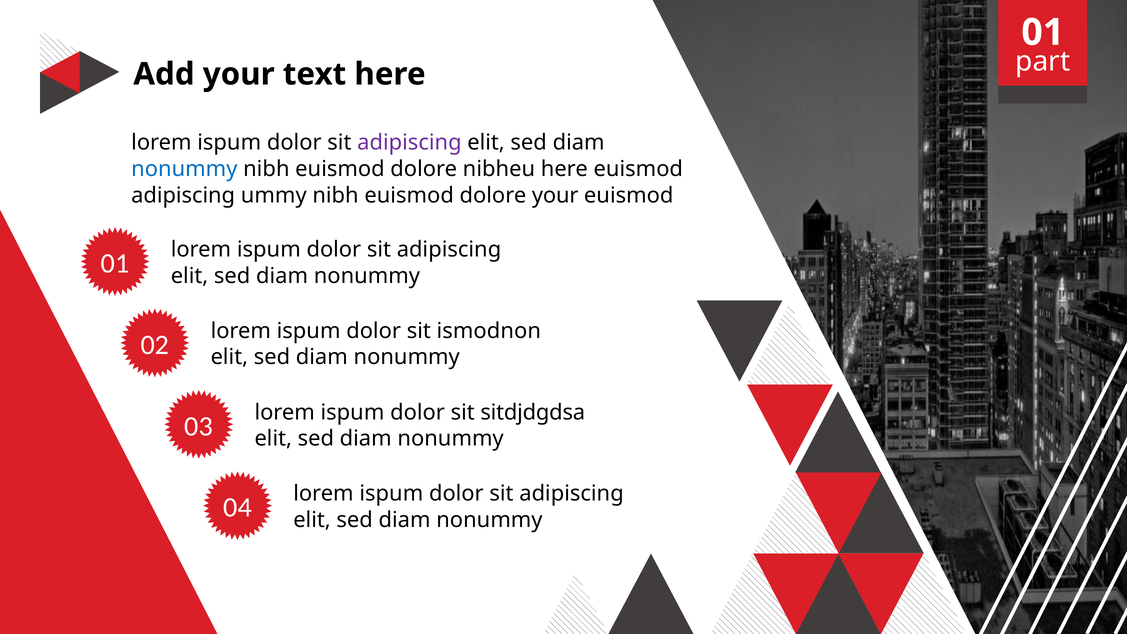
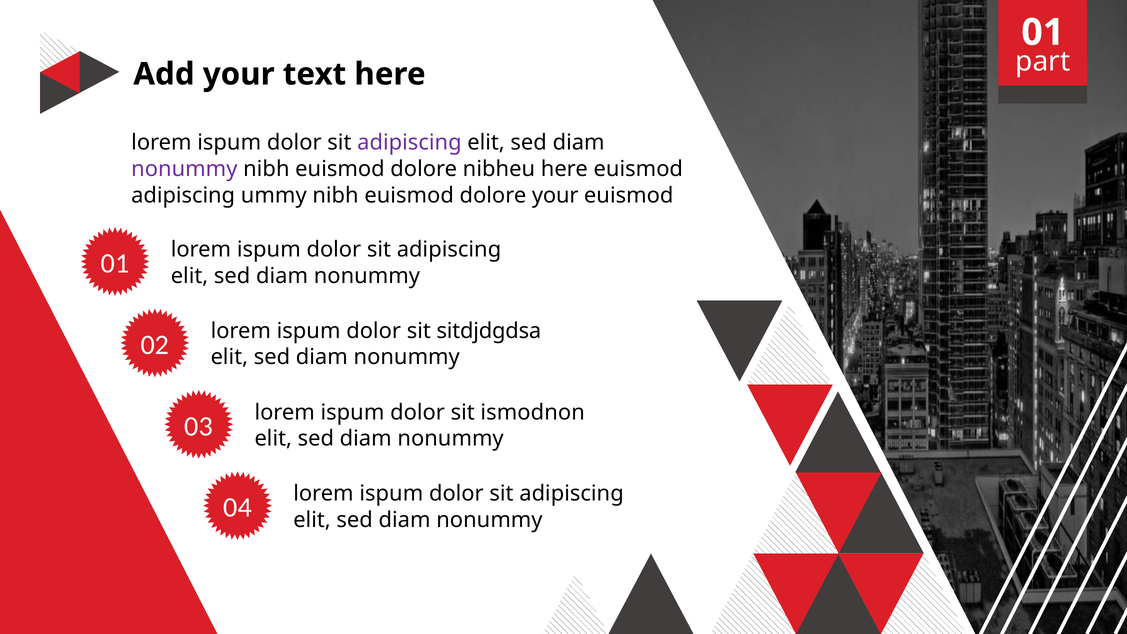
nonummy colour: blue -> purple (184, 169)
ismodnon: ismodnon -> sitdjdgdsa (489, 331)
sitdjdgdsa: sitdjdgdsa -> ismodnon (533, 412)
